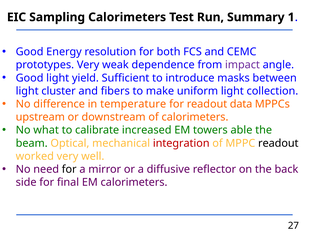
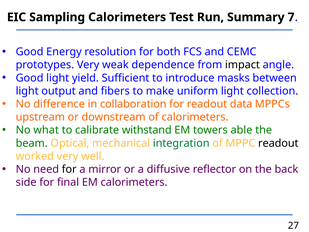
1: 1 -> 7 (291, 17)
impact colour: purple -> black (242, 65)
cluster: cluster -> output (59, 91)
temperature: temperature -> collaboration (133, 104)
increased: increased -> withstand (147, 130)
integration colour: red -> green (181, 143)
